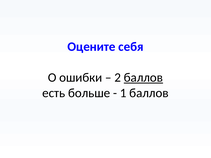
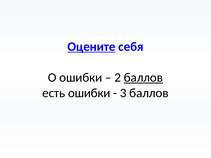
Оцените underline: none -> present (91, 47)
есть больше: больше -> ошибки (89, 93)
1: 1 -> 3 (123, 93)
